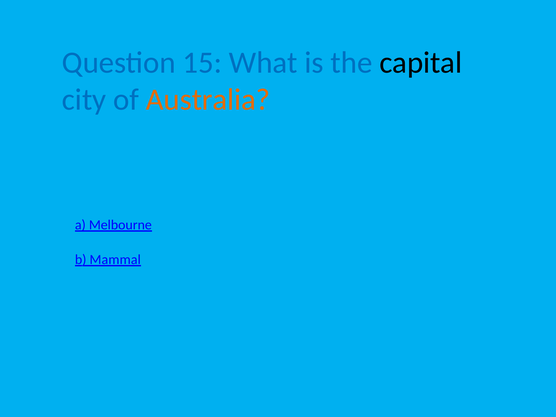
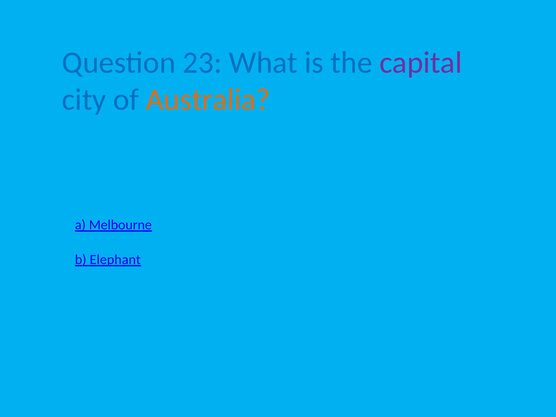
15: 15 -> 23 (202, 63)
capital colour: black -> purple (421, 63)
Mammal: Mammal -> Elephant (115, 260)
